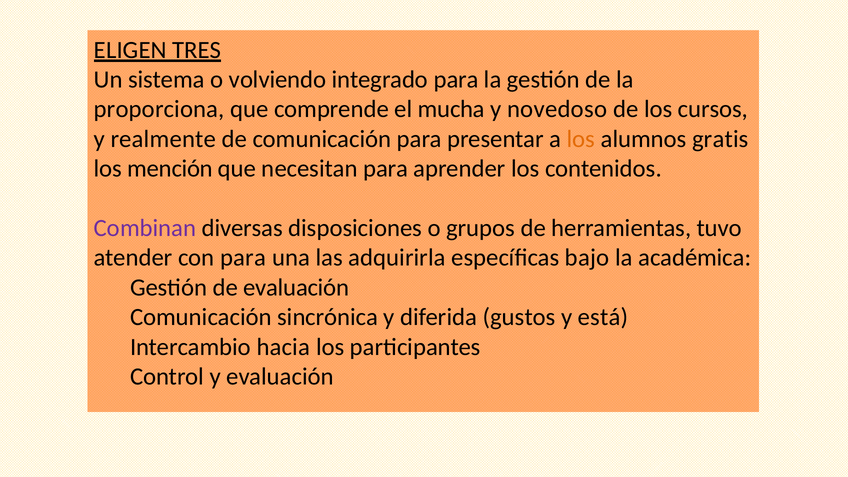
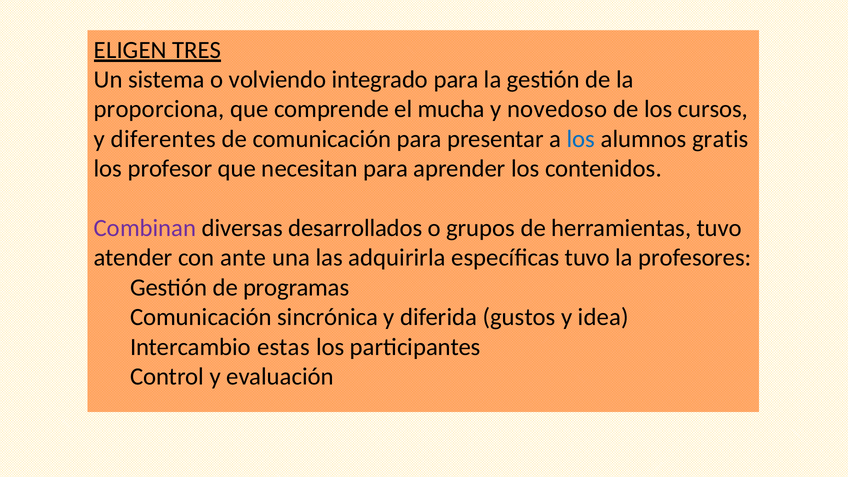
realmente: realmente -> diferentes (163, 139)
los colour: orange -> blue (581, 139)
mención: mención -> profesor (170, 169)
disposiciones: disposiciones -> desarrollados (355, 228)
con para: para -> ante (243, 258)
específicas bajo: bajo -> tuvo (587, 258)
académica: académica -> profesores (695, 258)
de evaluación: evaluación -> programas (296, 287)
está: está -> idea (603, 317)
hacia: hacia -> estas (283, 347)
